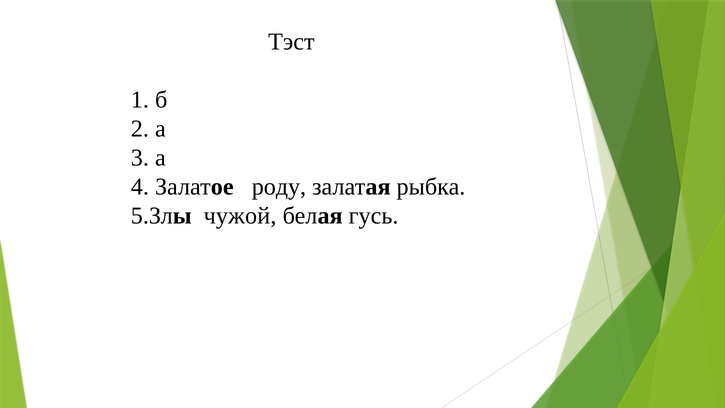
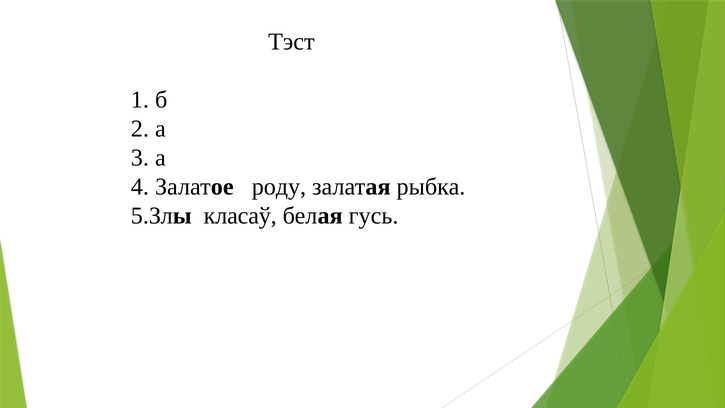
чужой: чужой -> класаў (240, 216)
